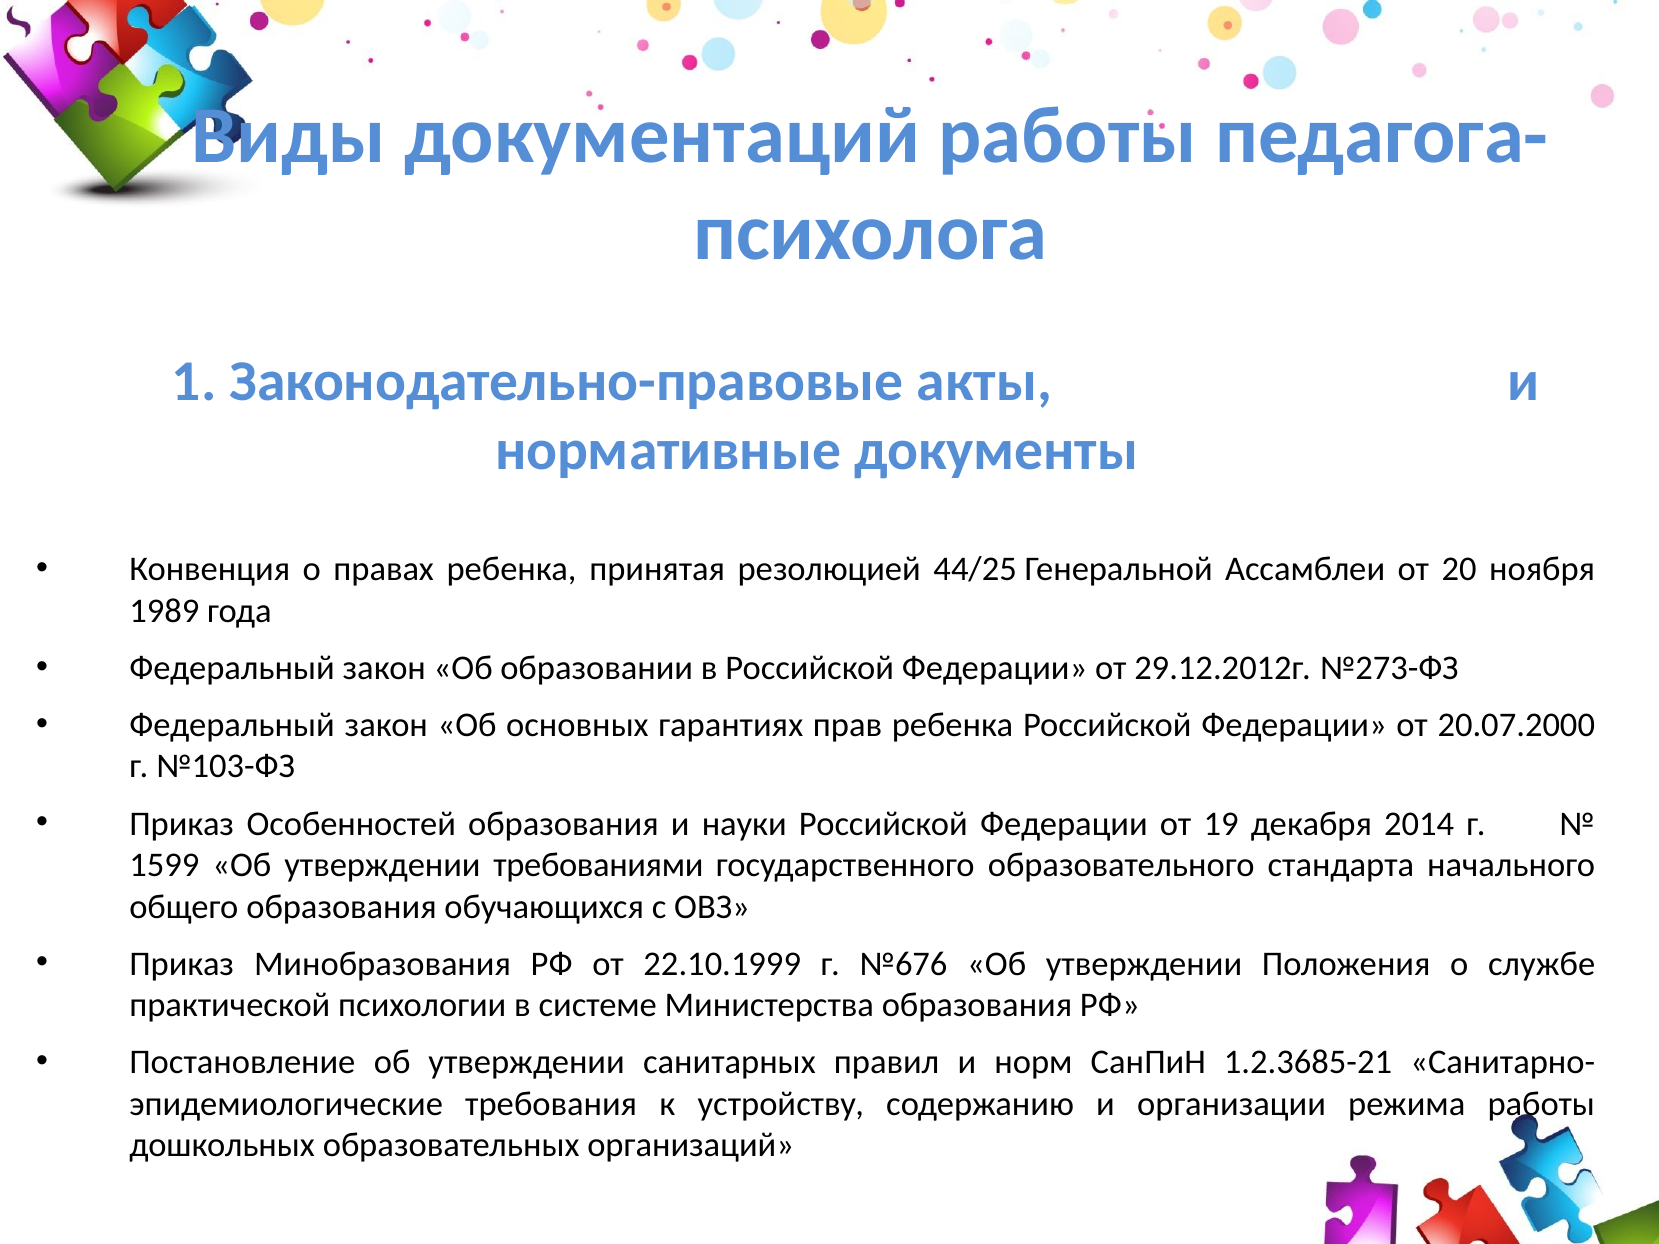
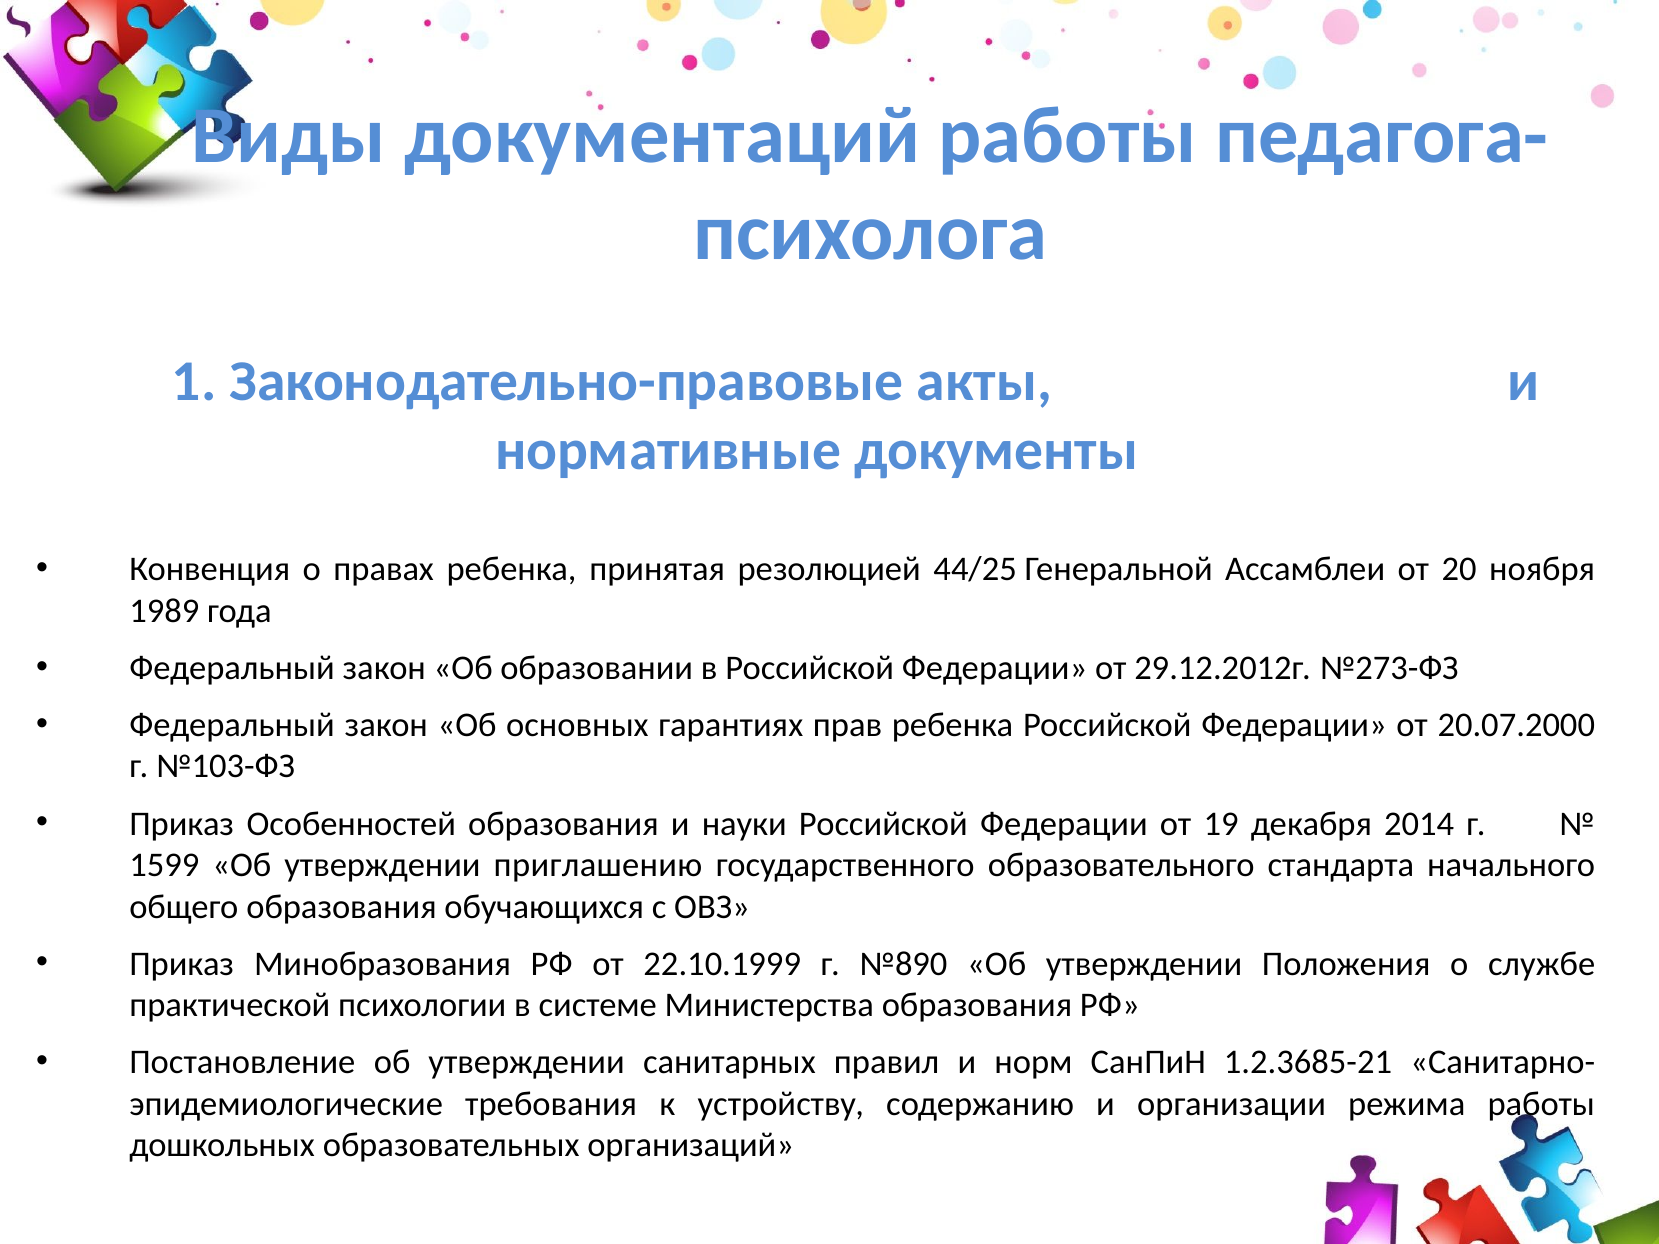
требованиями: требованиями -> приглашению (598, 865)
№676: №676 -> №890 (904, 964)
